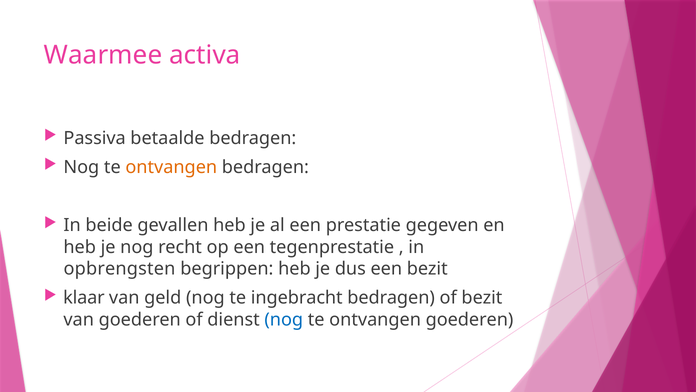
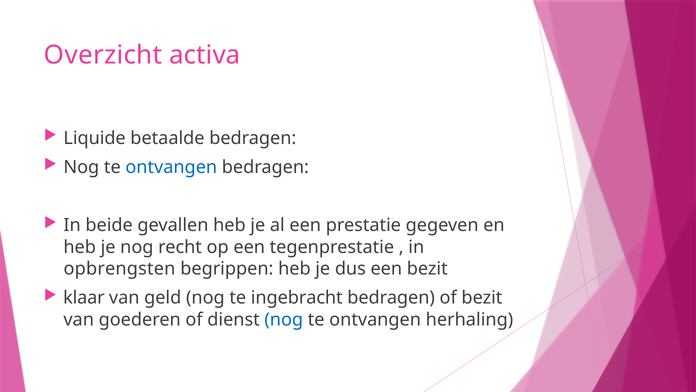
Waarmee: Waarmee -> Overzicht (103, 55)
Passiva: Passiva -> Liquide (95, 138)
ontvangen colour: orange -> blue (171, 167)
ontvangen goederen: goederen -> herhaling (469, 319)
